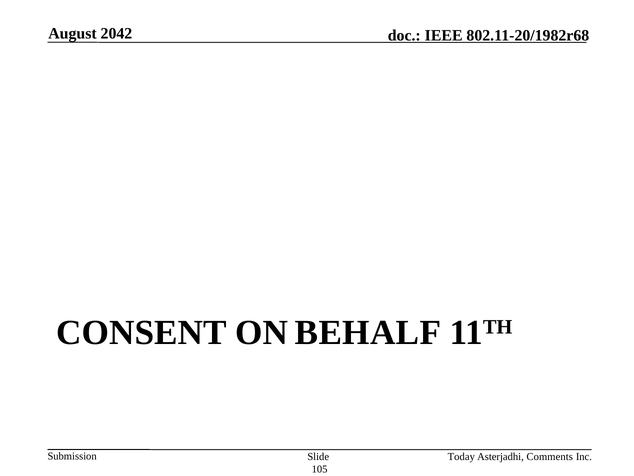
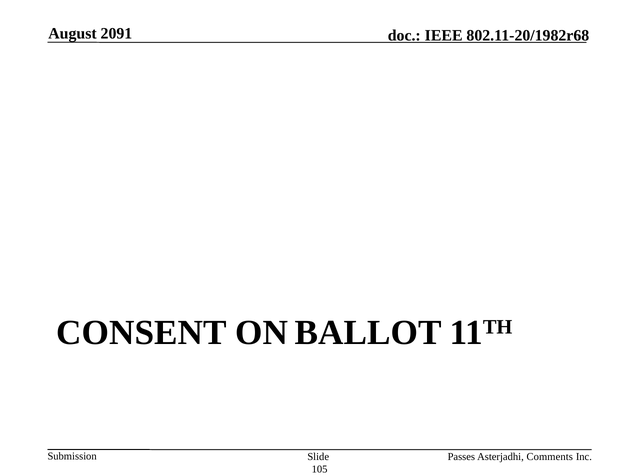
2042: 2042 -> 2091 (116, 34)
BEHALF: BEHALF -> BALLOT (368, 332)
Today: Today -> Passes (461, 456)
